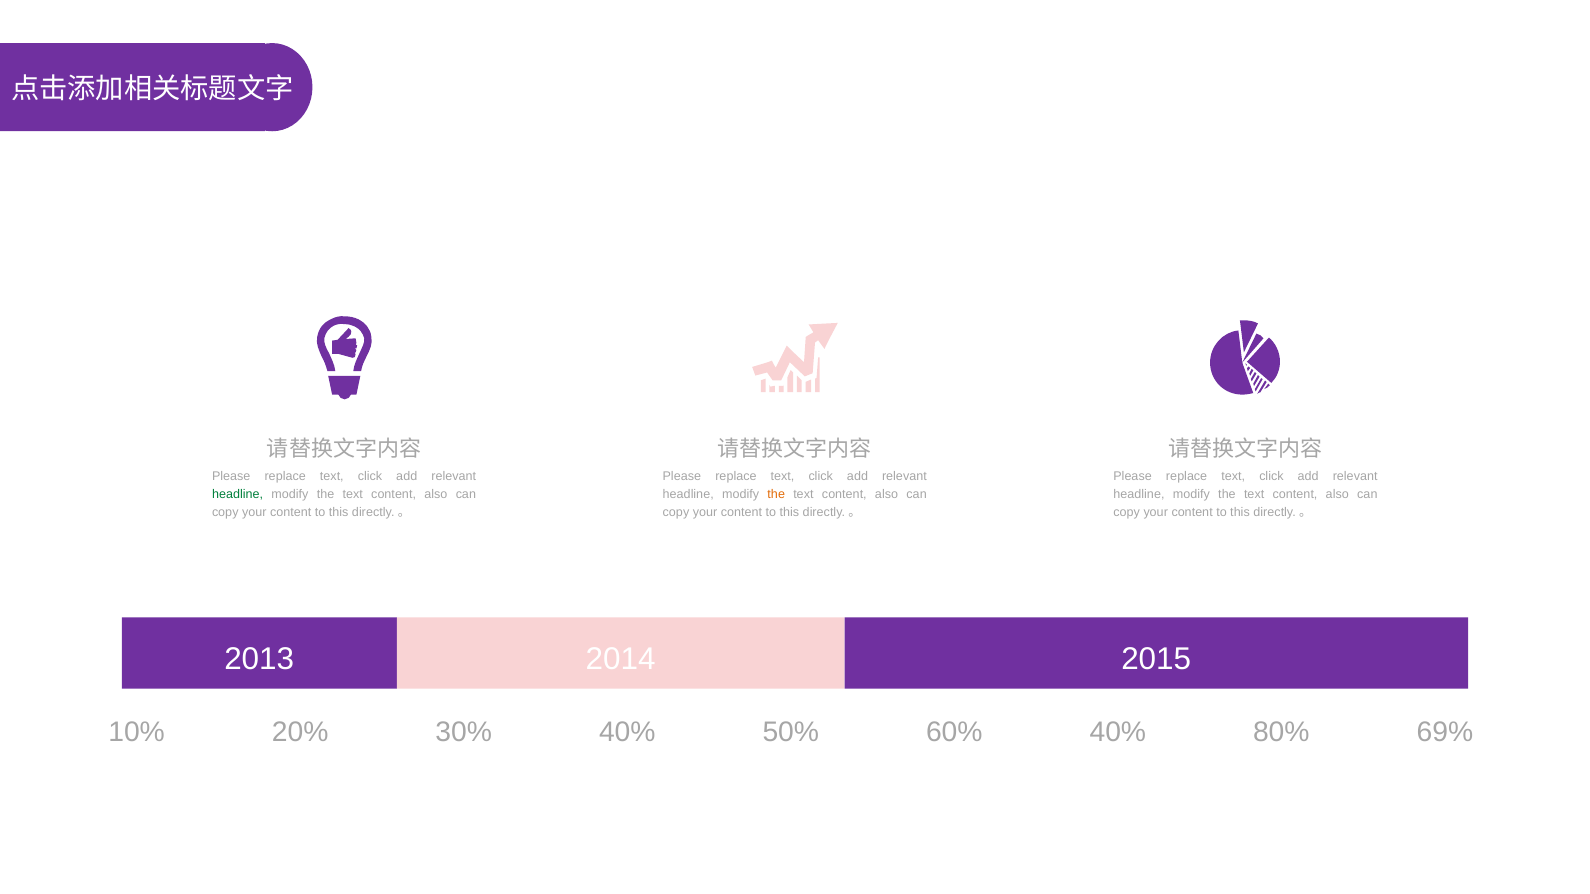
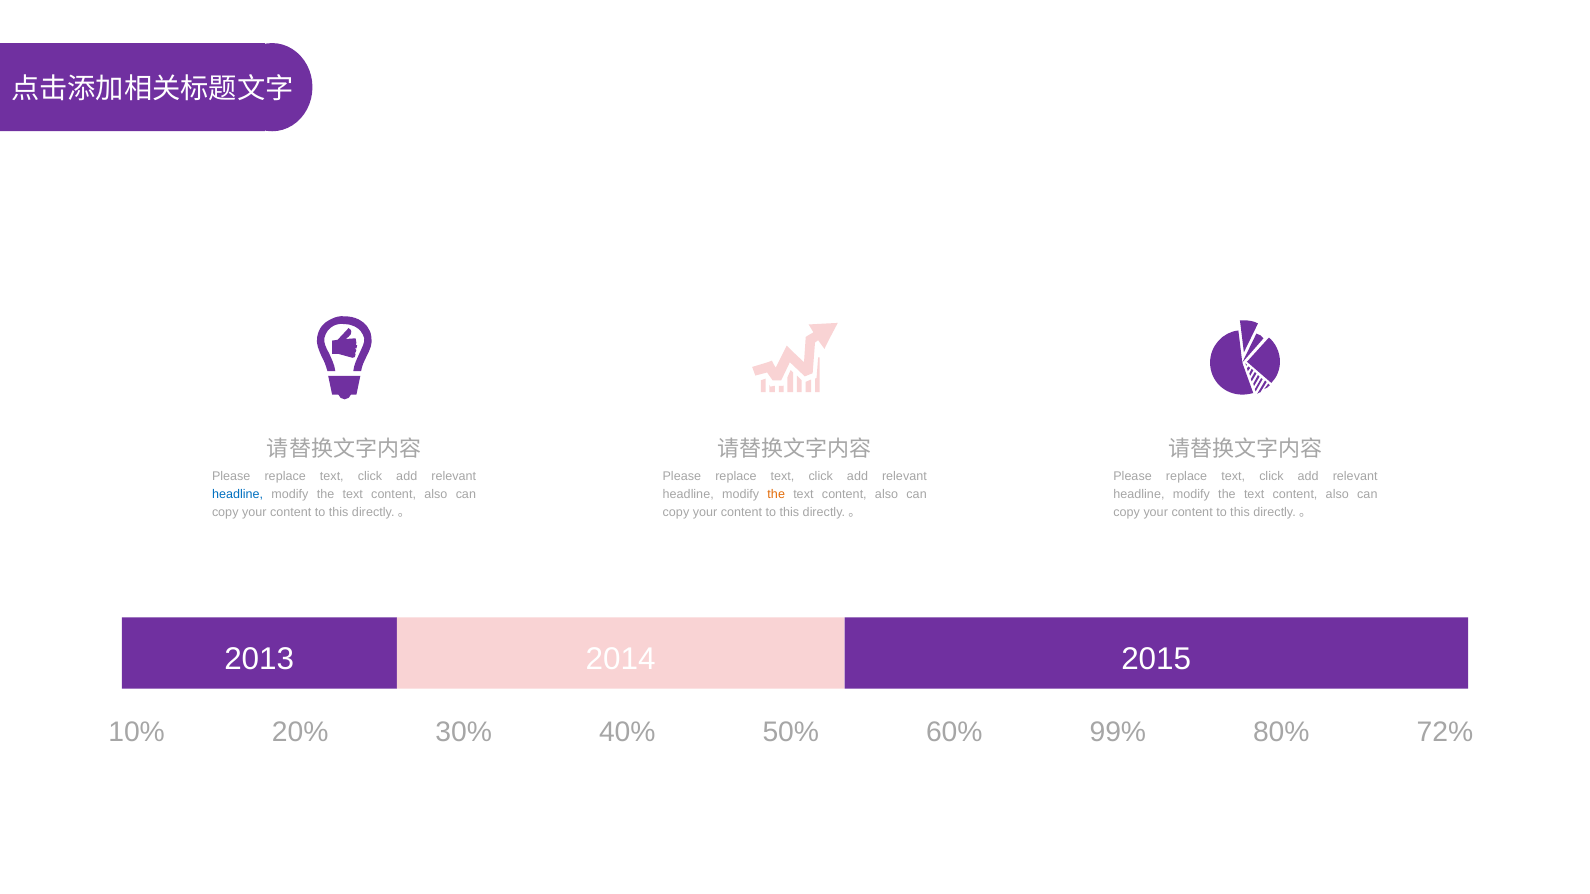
headline colour: green -> blue (238, 494)
60% 40%: 40% -> 99% (1118, 732)
69%: 69% -> 72% (1445, 732)
